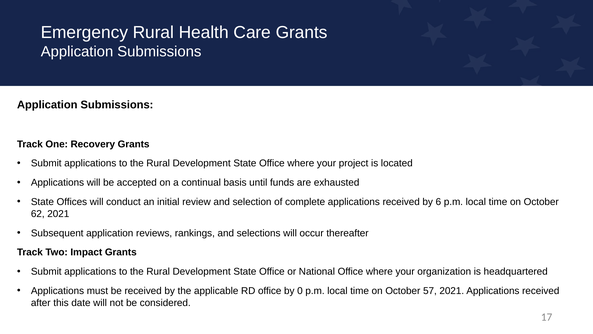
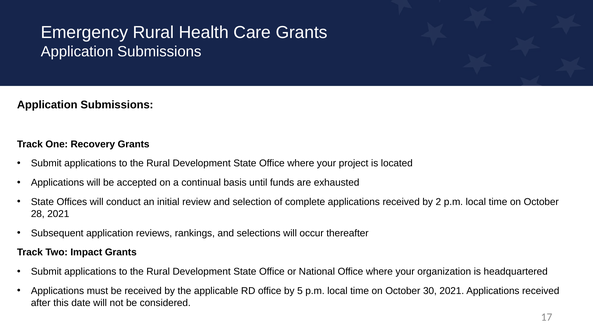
6: 6 -> 2 (438, 202)
62: 62 -> 28 (38, 214)
0: 0 -> 5 (300, 291)
57: 57 -> 30 (430, 291)
